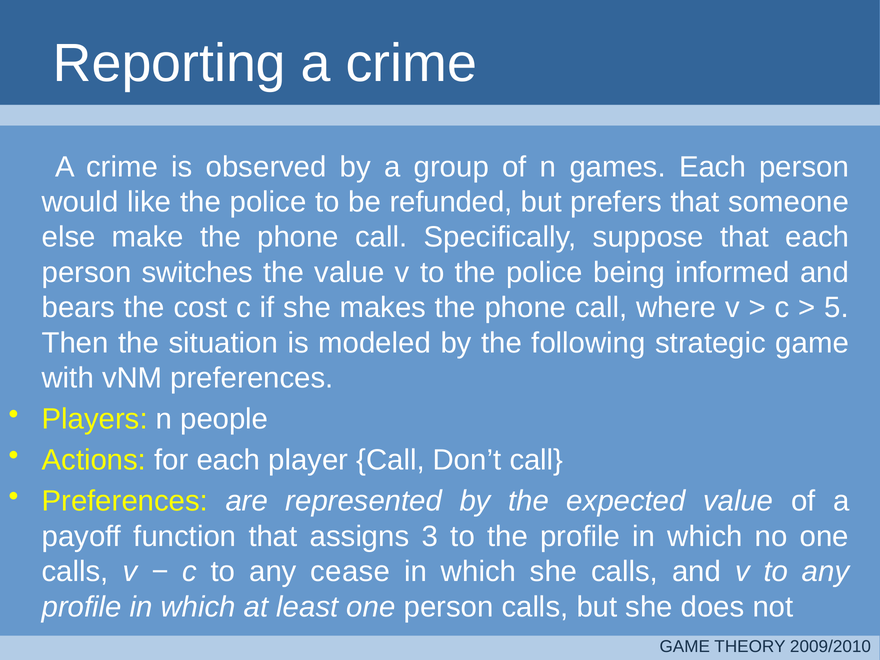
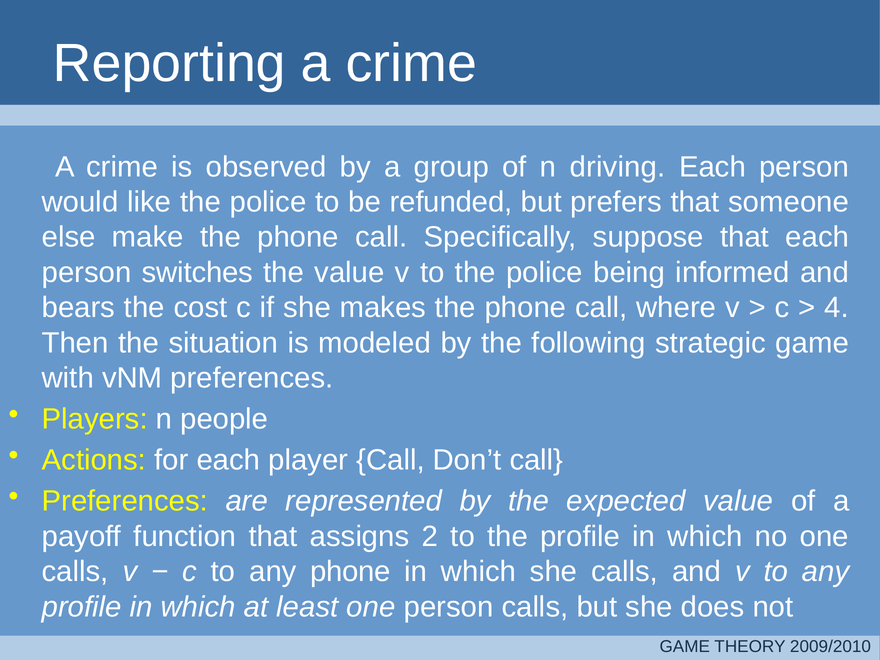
games: games -> driving (618, 167)
5: 5 -> 4 (836, 308)
3: 3 -> 2 (430, 536)
any cease: cease -> phone (351, 572)
